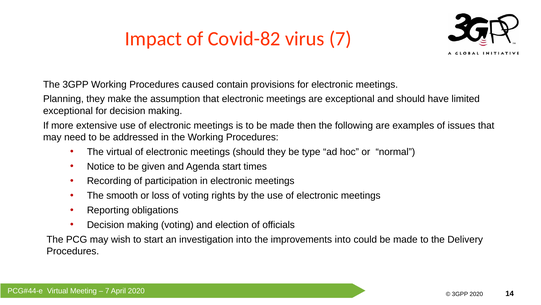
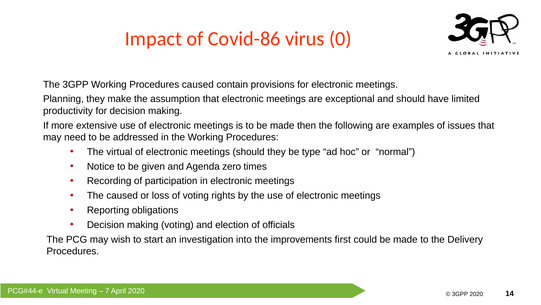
Covid-82: Covid-82 -> Covid-86 (244, 39)
virus 7: 7 -> 0 (340, 39)
exceptional: exceptional -> productivity (68, 111)
Agenda start: start -> zero (232, 166)
The smooth: smooth -> caused (122, 195)
improvements into: into -> first (343, 239)
